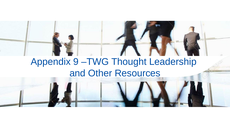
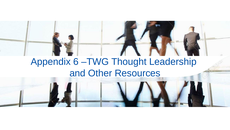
9: 9 -> 6 (76, 61)
